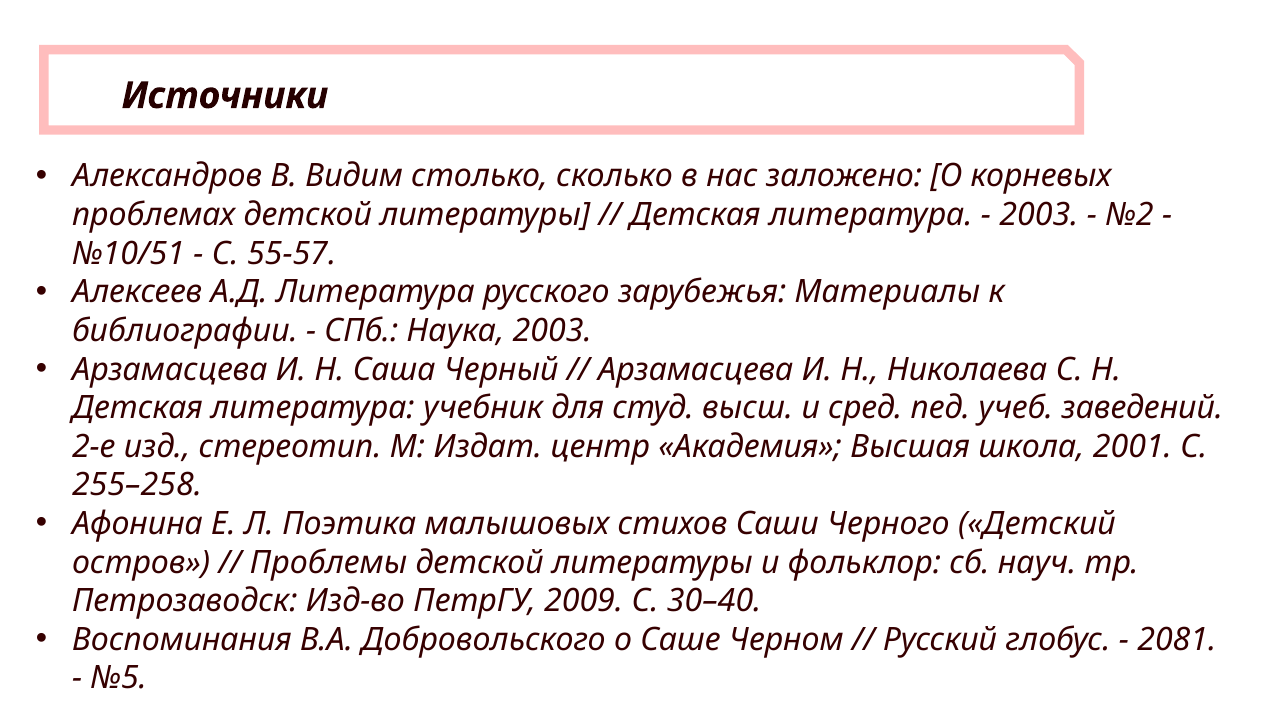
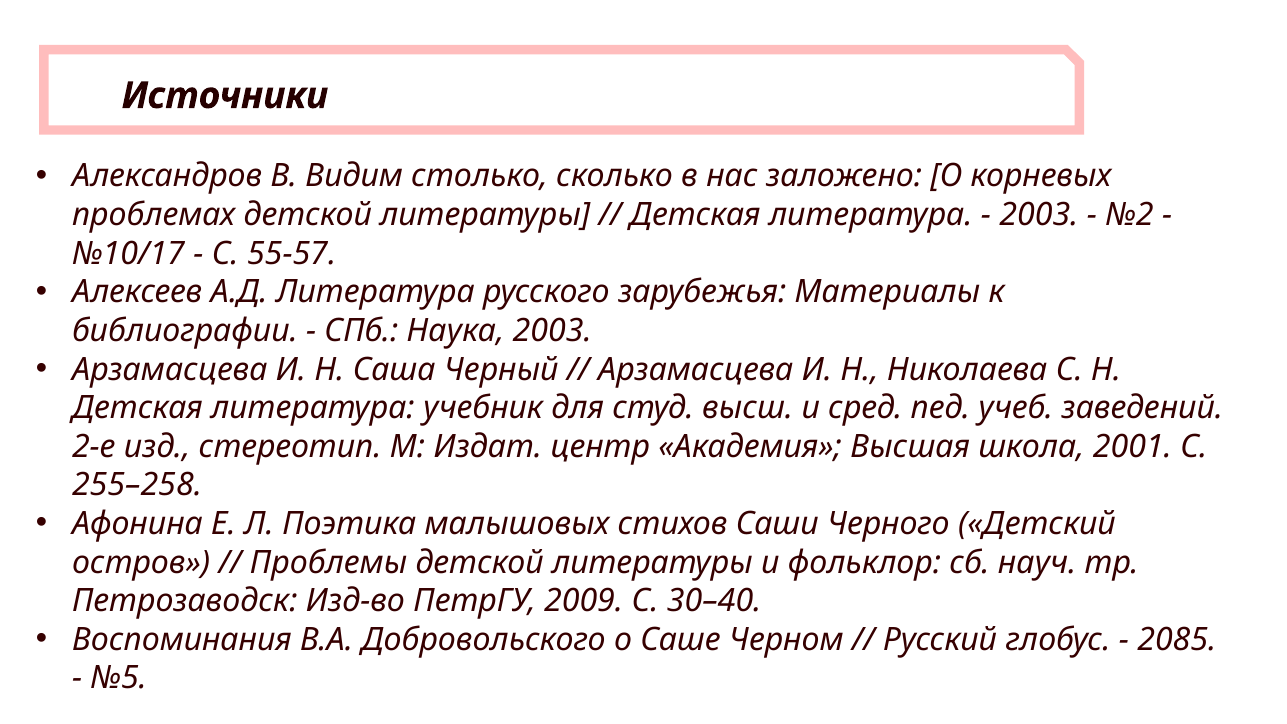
№10/51: №10/51 -> №10/17 (128, 254)
2081: 2081 -> 2085 (1177, 640)
